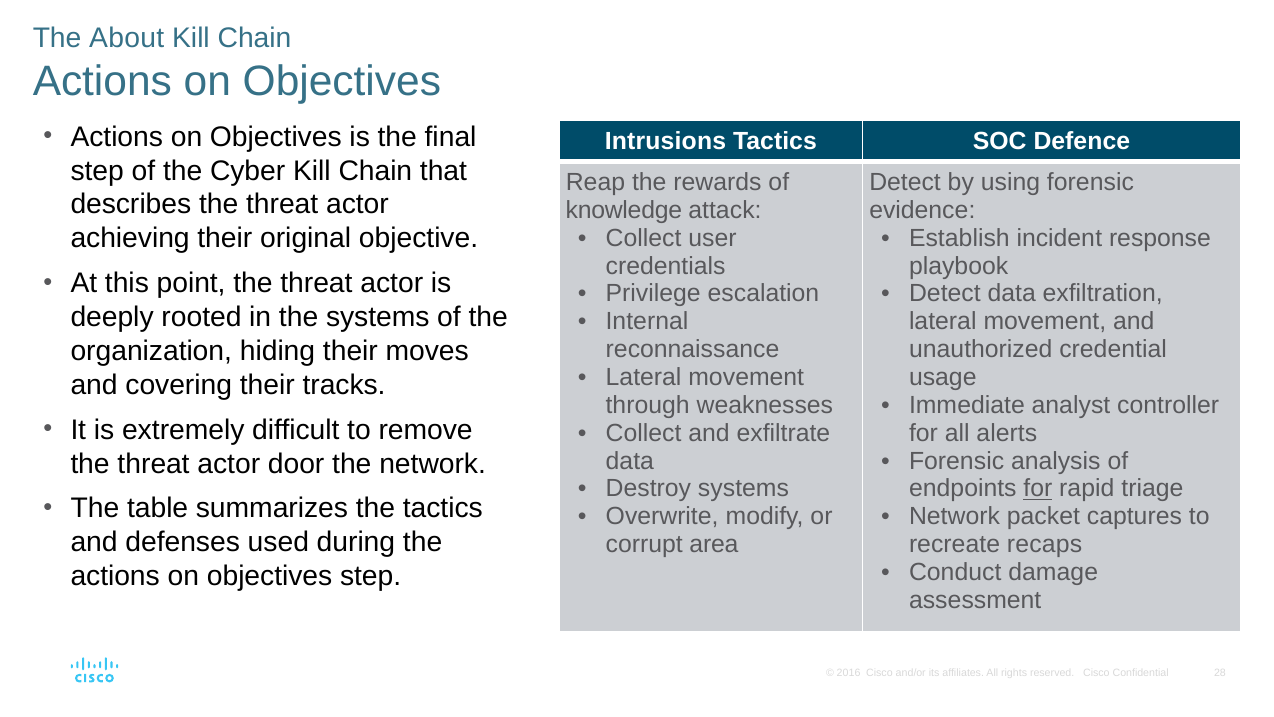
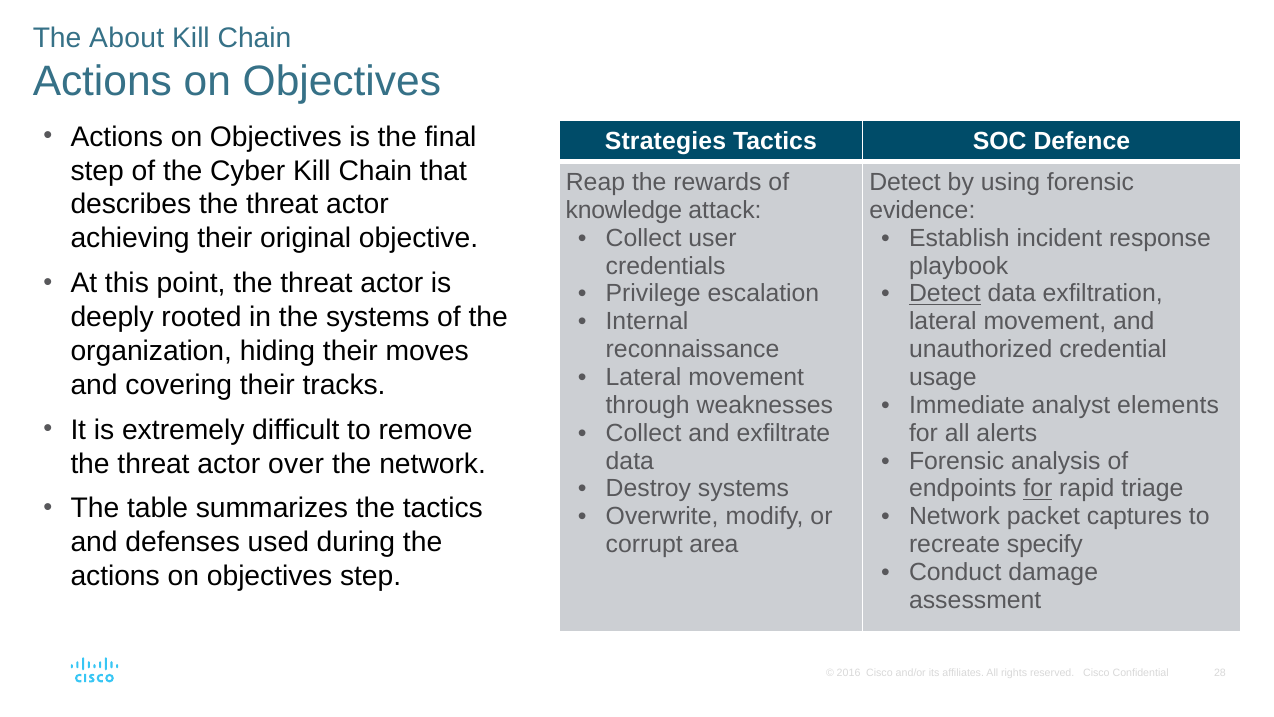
Intrusions: Intrusions -> Strategies (665, 141)
Detect underline: none -> present (945, 294)
controller: controller -> elements (1168, 405)
door: door -> over (296, 463)
recaps: recaps -> specify (1045, 544)
